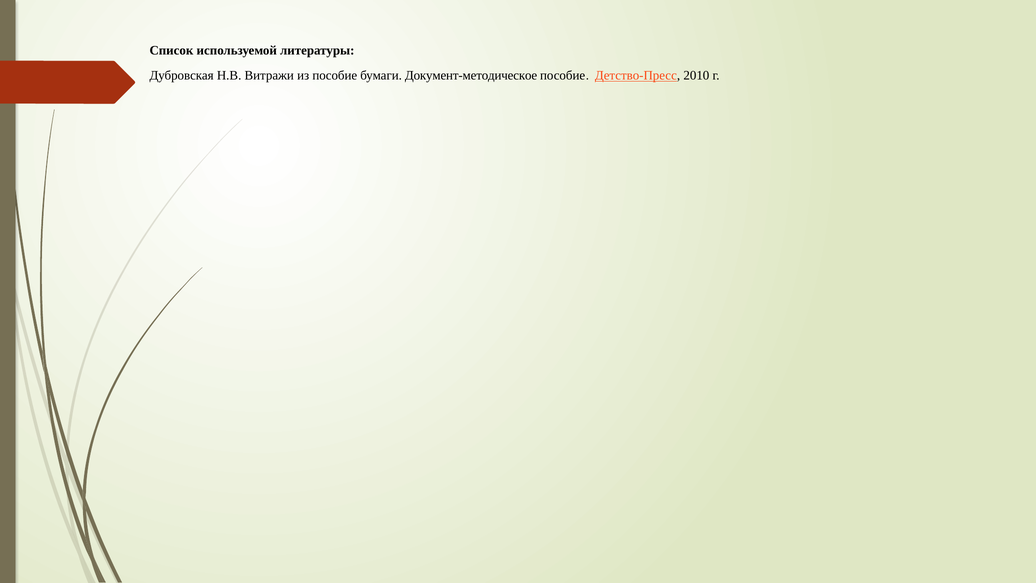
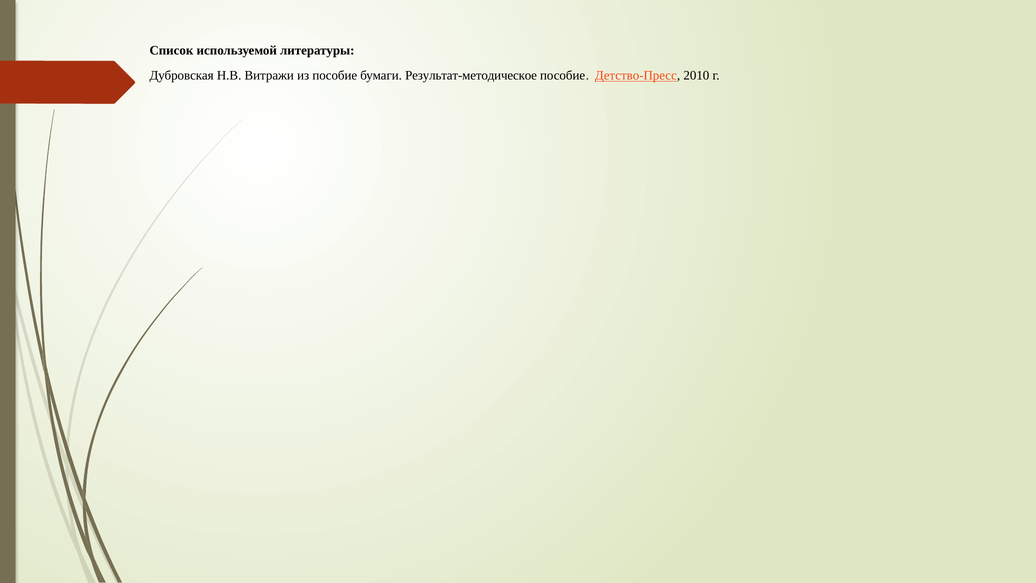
Документ-методическое: Документ-методическое -> Результат-методическое (471, 76)
